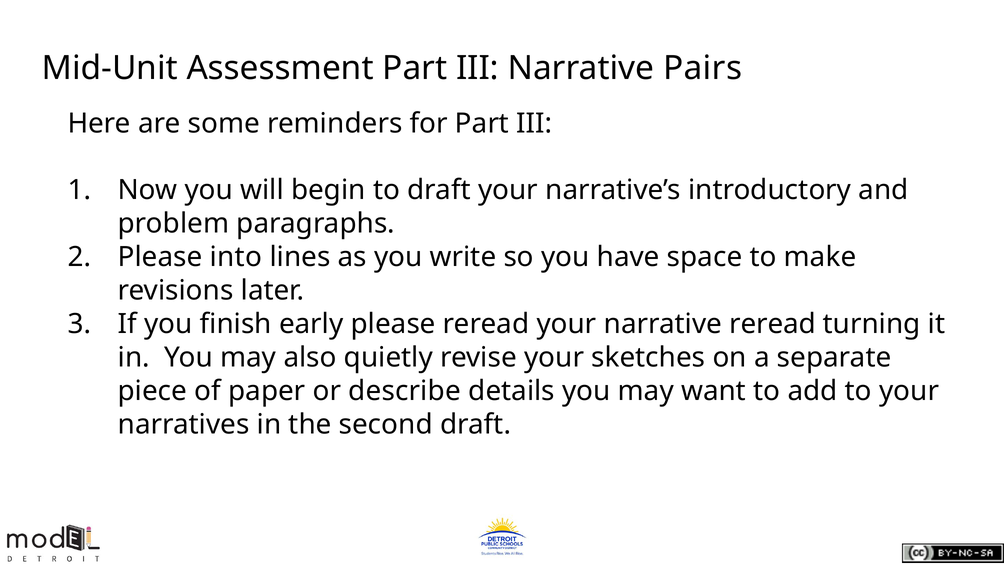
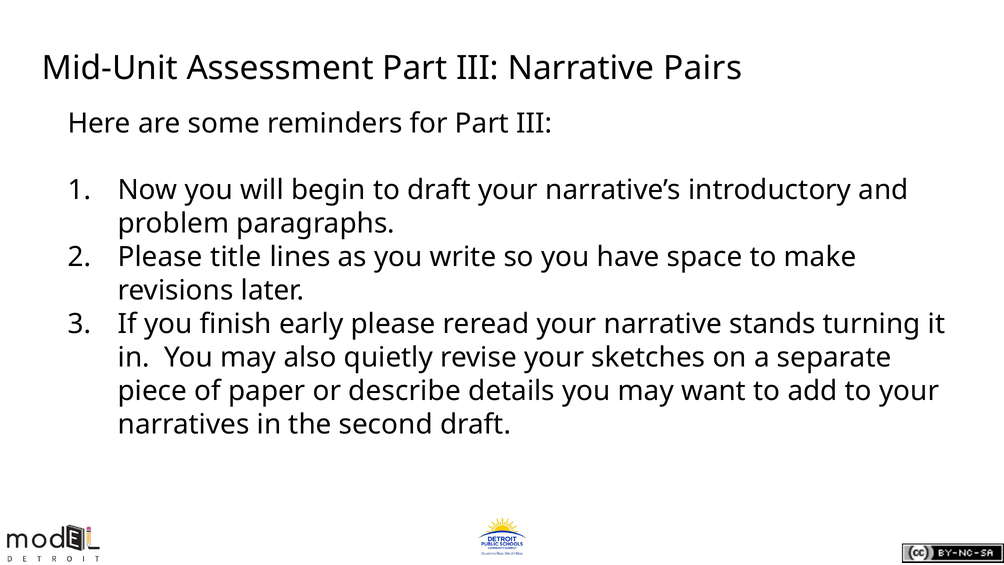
into: into -> title (236, 257)
narrative reread: reread -> stands (773, 324)
